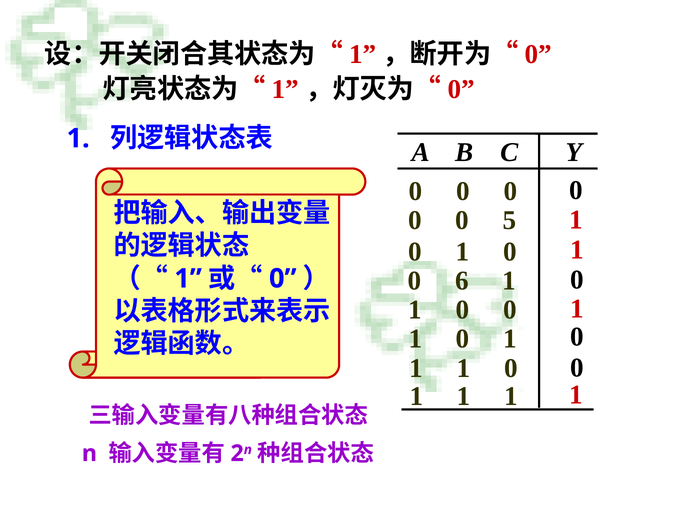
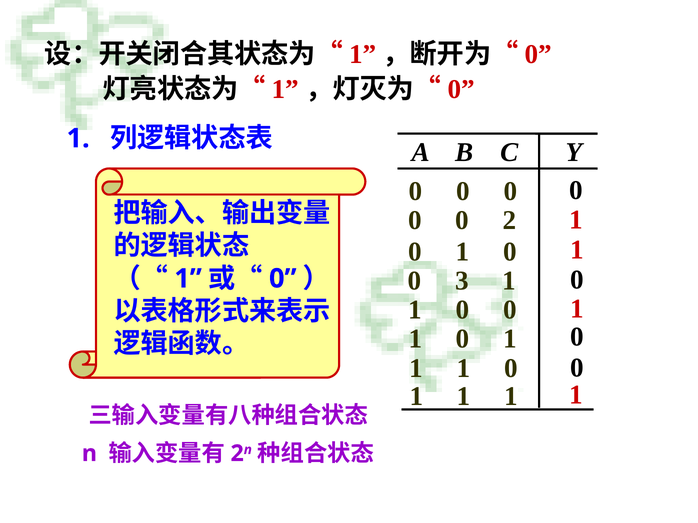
0 5: 5 -> 2 (510, 221)
6: 6 -> 3 (462, 281)
